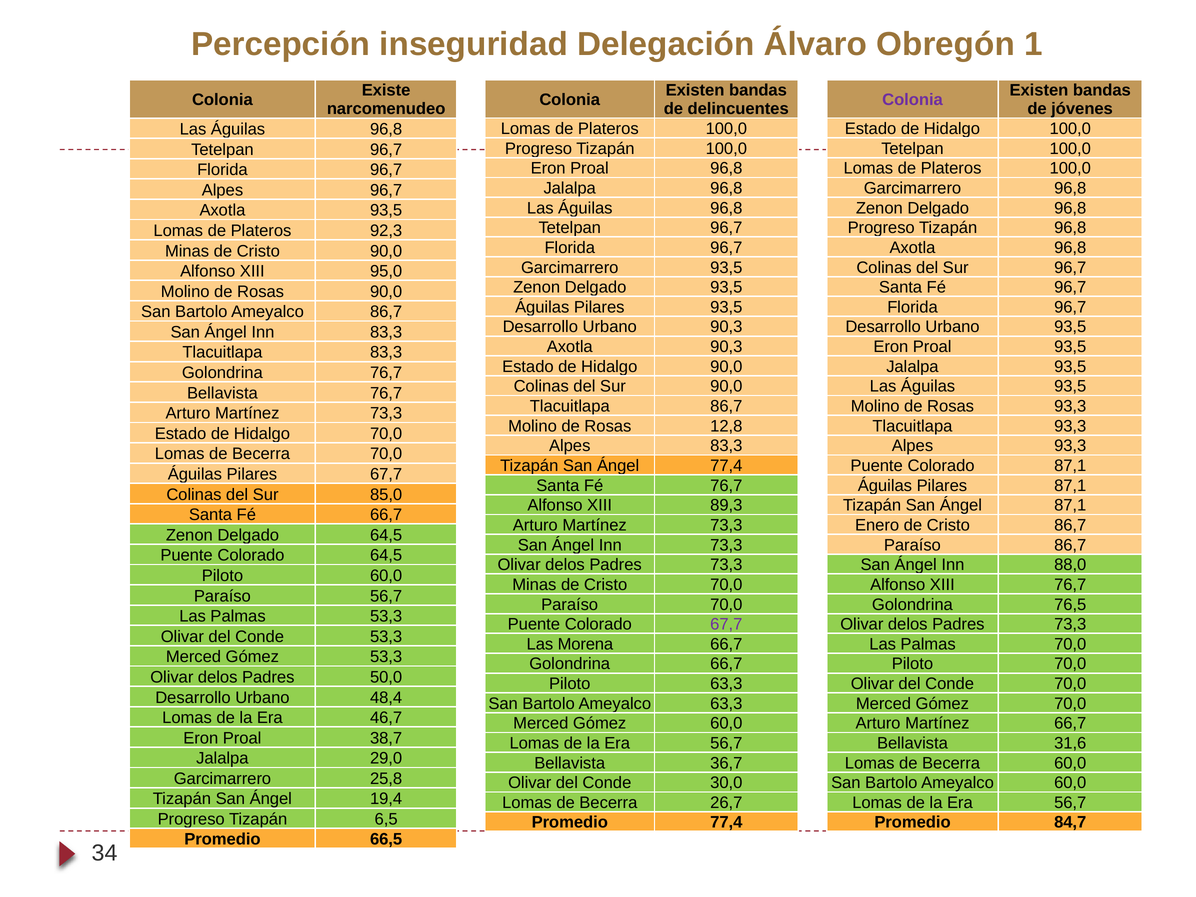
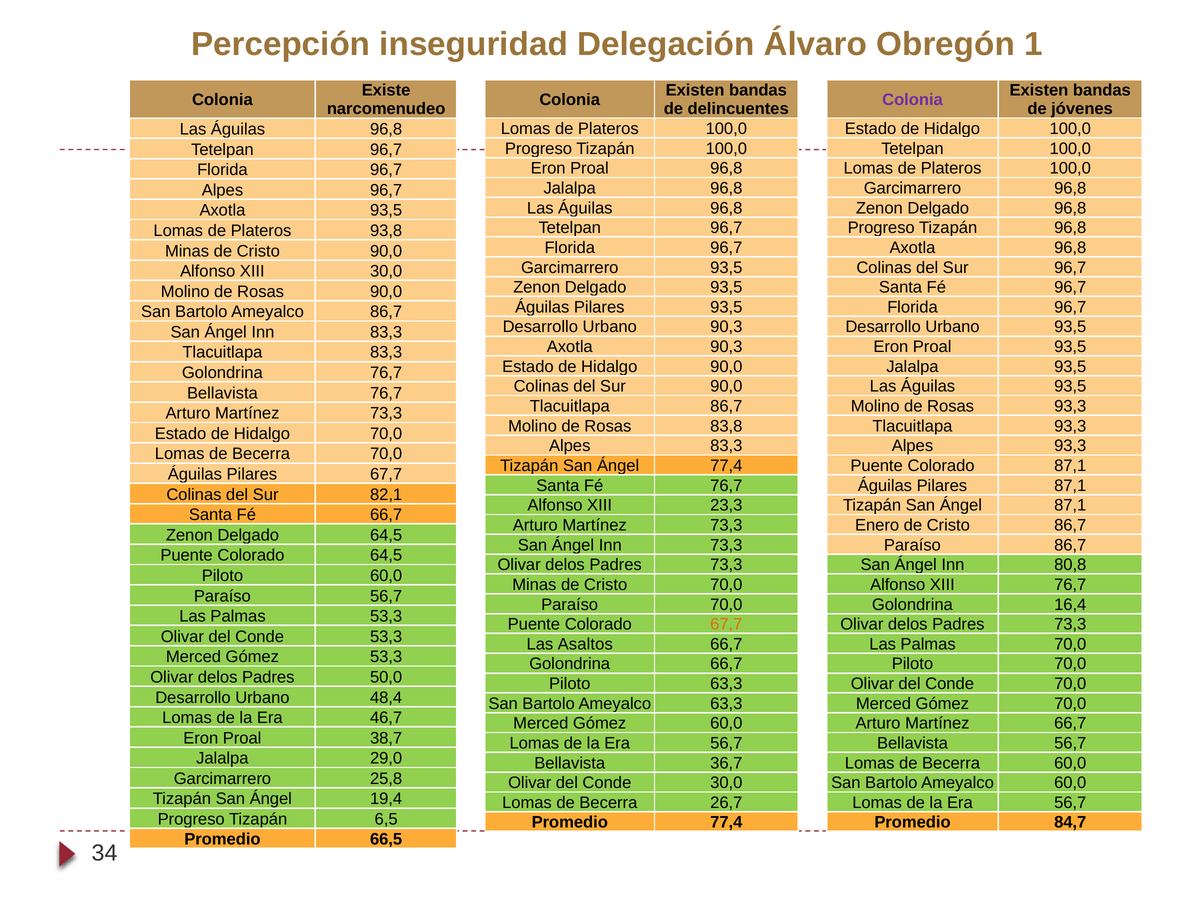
92,3: 92,3 -> 93,8 (386, 231)
XIII 95,0: 95,0 -> 30,0 (386, 271)
12,8: 12,8 -> 83,8 (726, 426)
85,0: 85,0 -> 82,1 (386, 495)
89,3: 89,3 -> 23,3 (726, 505)
88,0: 88,0 -> 80,8 (1070, 565)
76,5: 76,5 -> 16,4 (1070, 605)
67,7 colour: purple -> orange (726, 624)
Morena: Morena -> Asaltos (585, 644)
Bellavista 31,6: 31,6 -> 56,7 (1070, 743)
